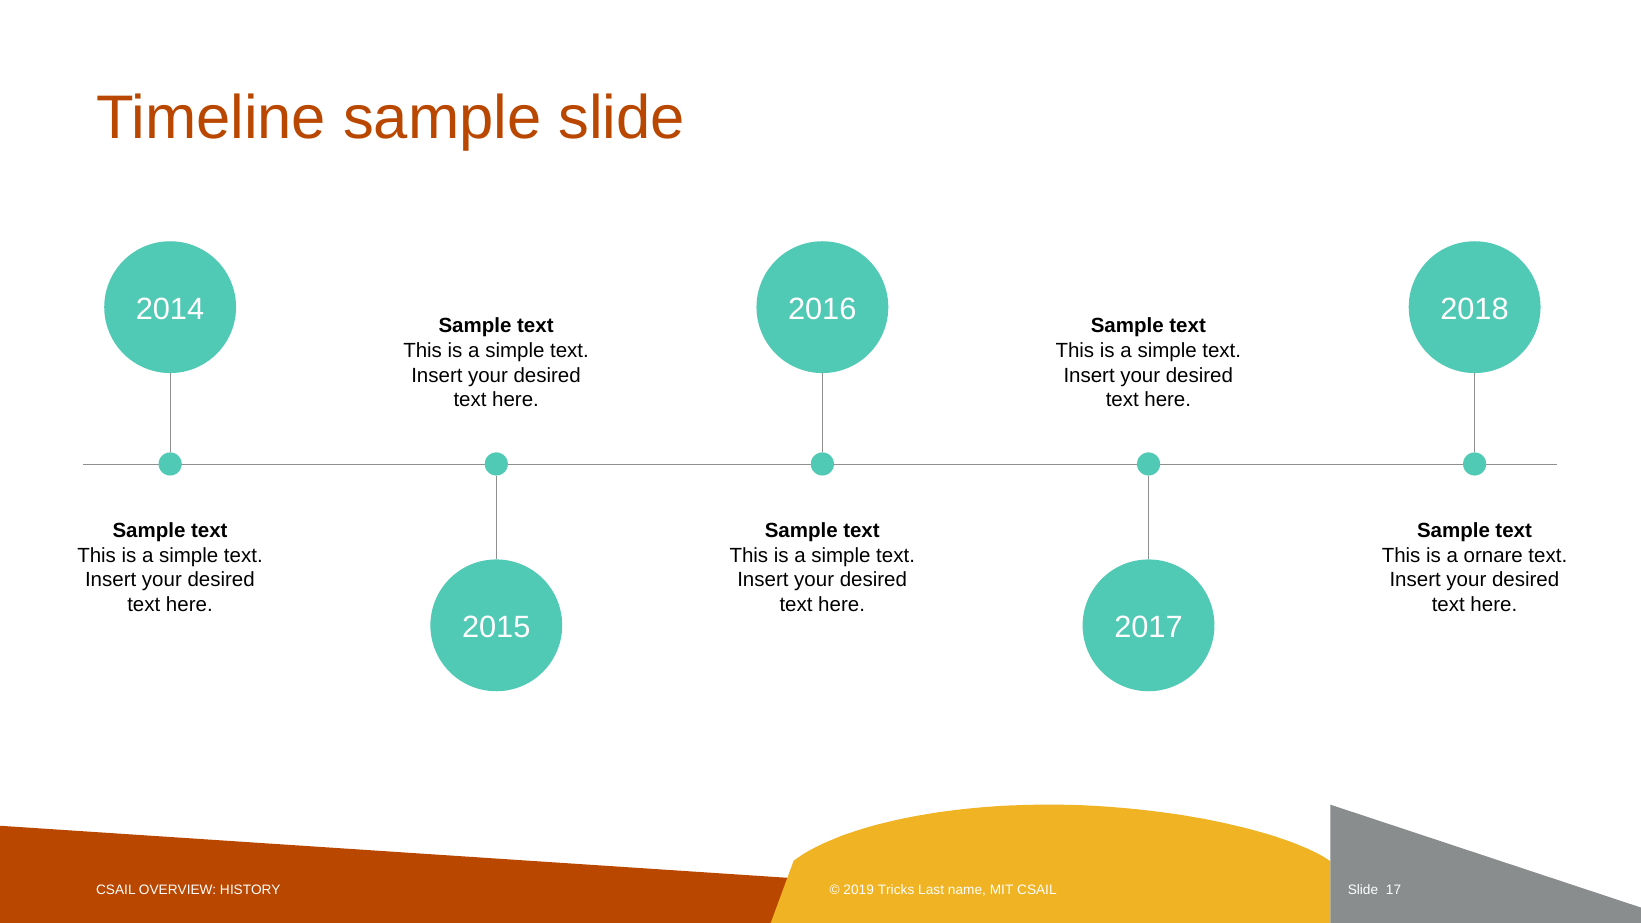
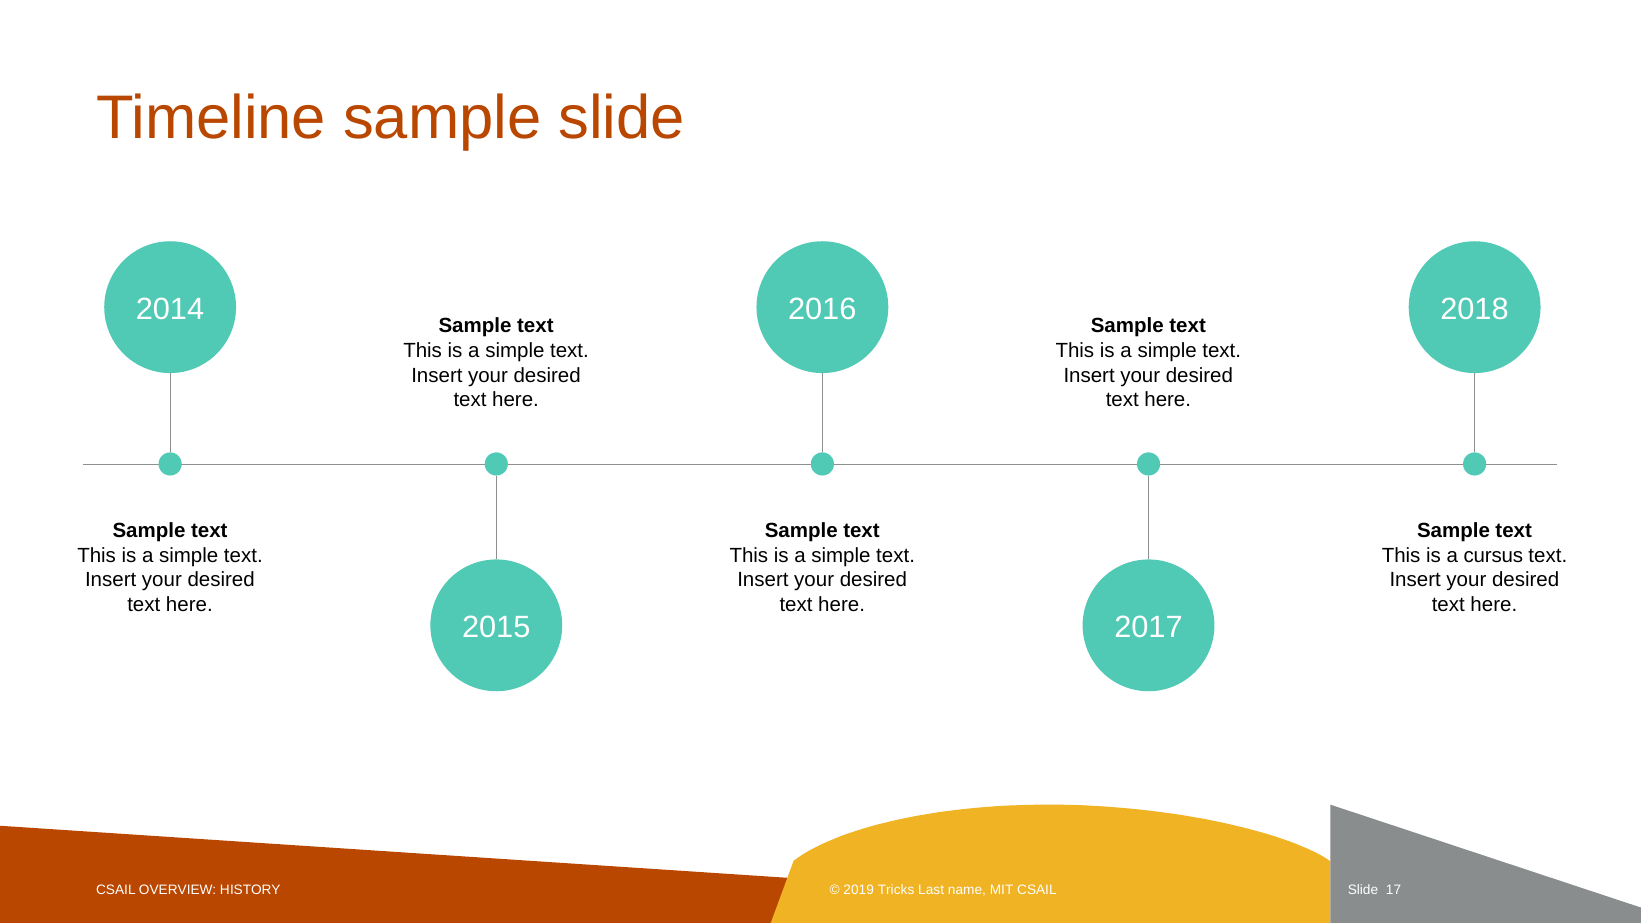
ornare: ornare -> cursus (1493, 555)
